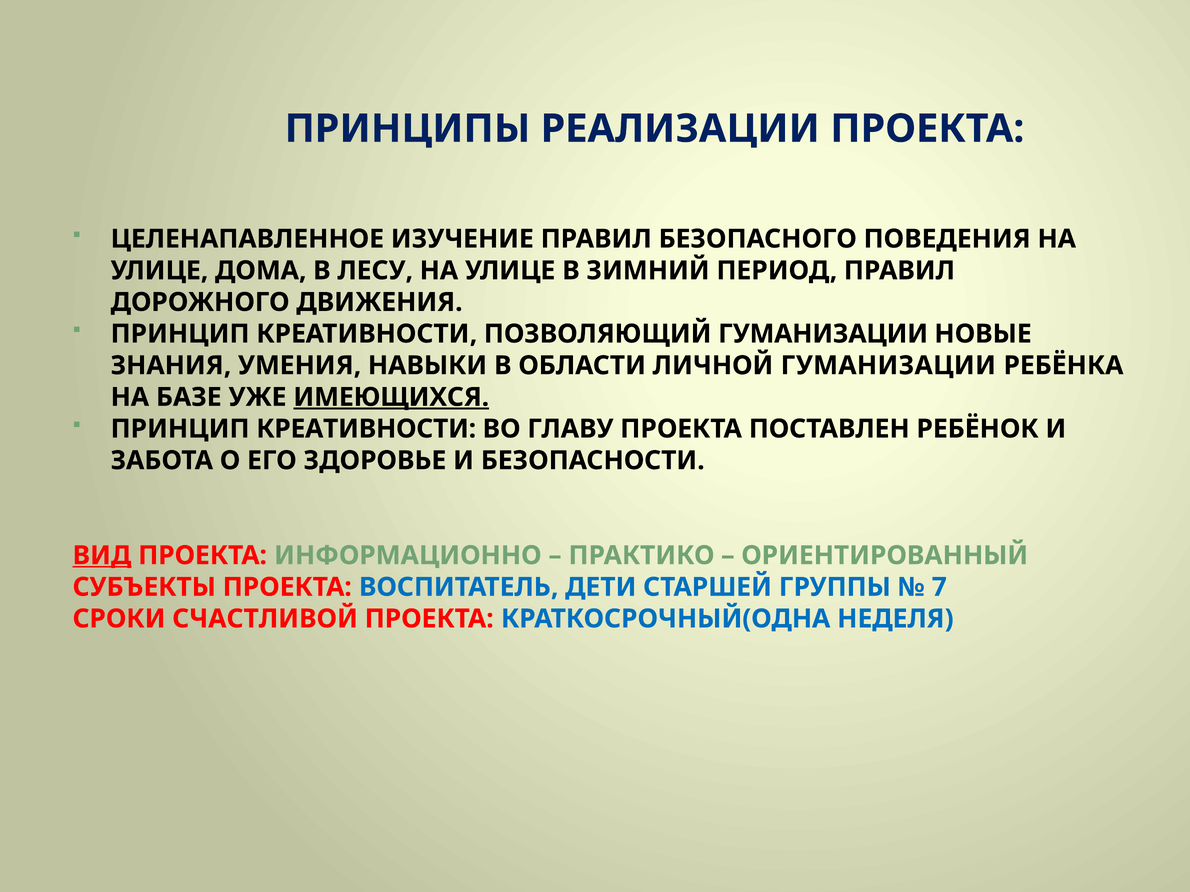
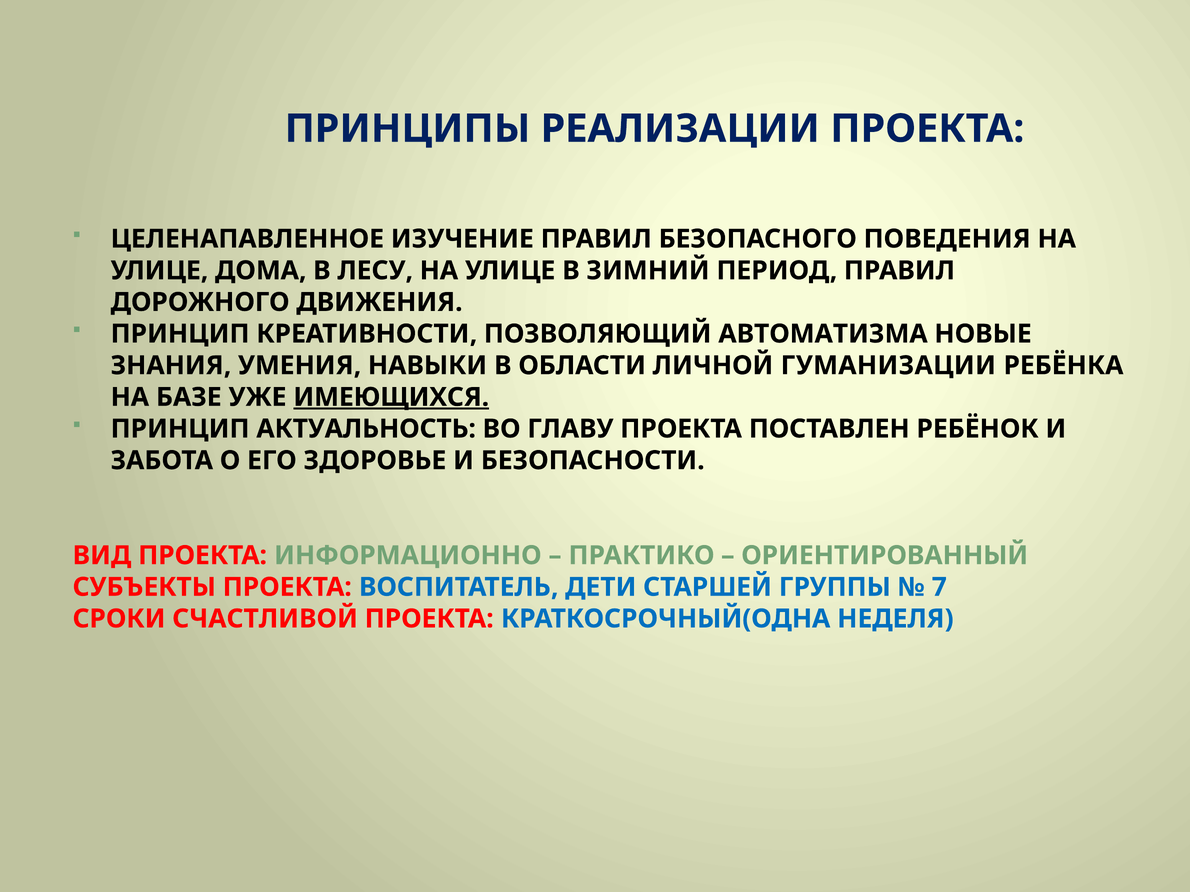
ПОЗВОЛЯЮЩИЙ ГУМАНИЗАЦИИ: ГУМАНИЗАЦИИ -> АВТОМАТИЗМА (823, 334)
КРЕАТИВНОСТИ: КРЕАТИВНОСТИ -> АКТУАЛЬНОСТЬ (366, 429)
ВИД underline: present -> none (102, 556)
